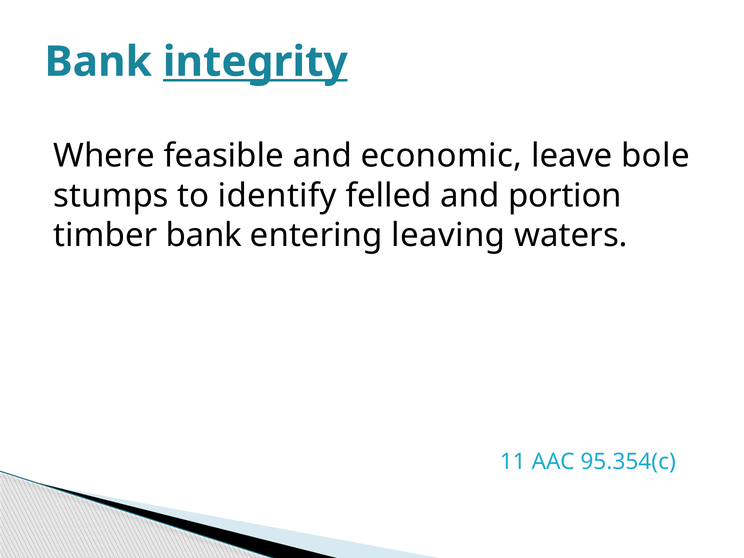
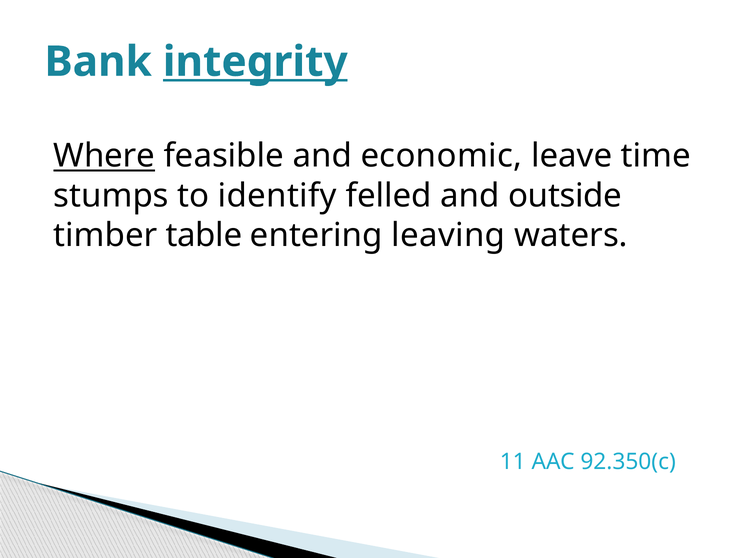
Where underline: none -> present (104, 156)
bole: bole -> time (656, 156)
portion: portion -> outside (565, 196)
timber bank: bank -> table (204, 235)
95.354(c: 95.354(c -> 92.350(c (628, 462)
